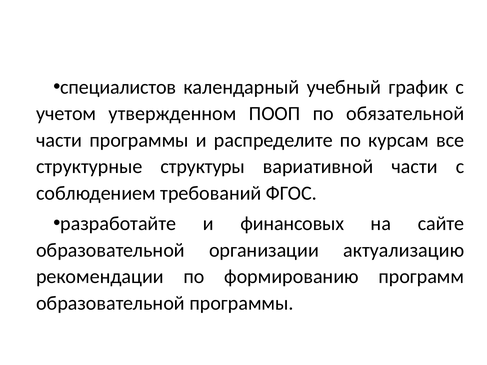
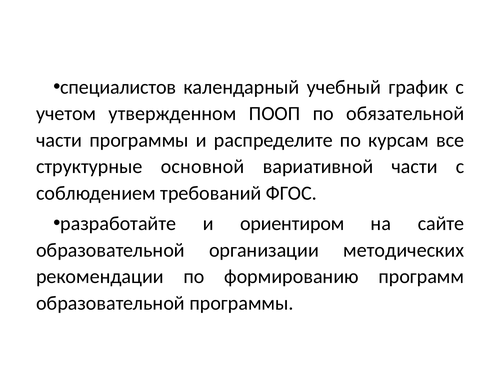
структуры: структуры -> основной (203, 167)
финансовых: финансовых -> ориентиром (292, 224)
актуализацию: актуализацию -> методических (404, 250)
